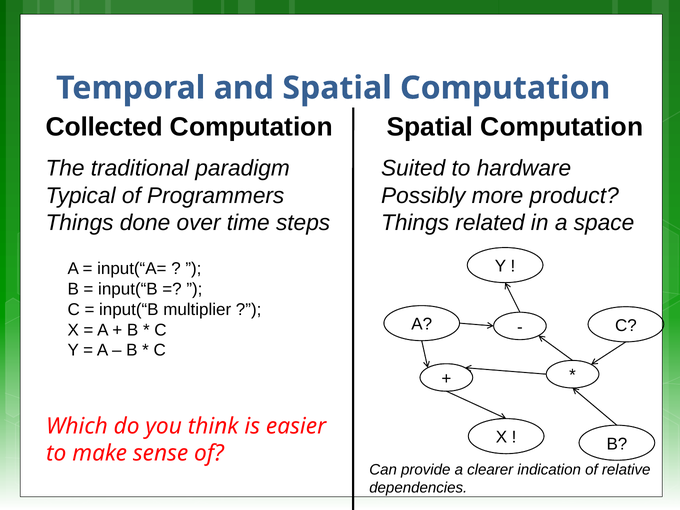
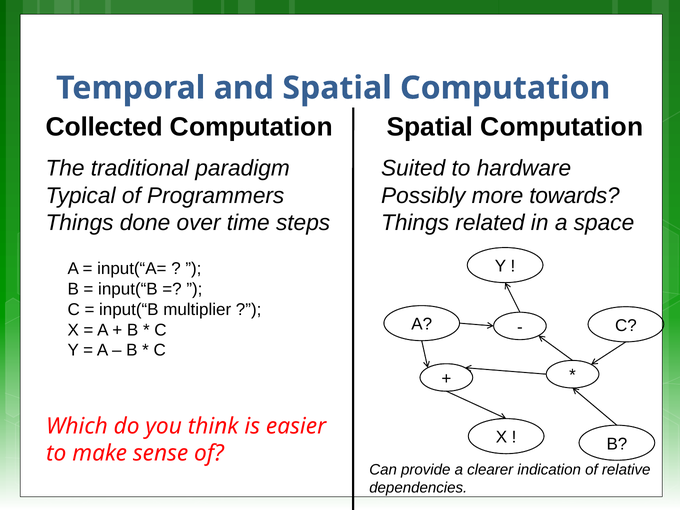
product: product -> towards (574, 196)
